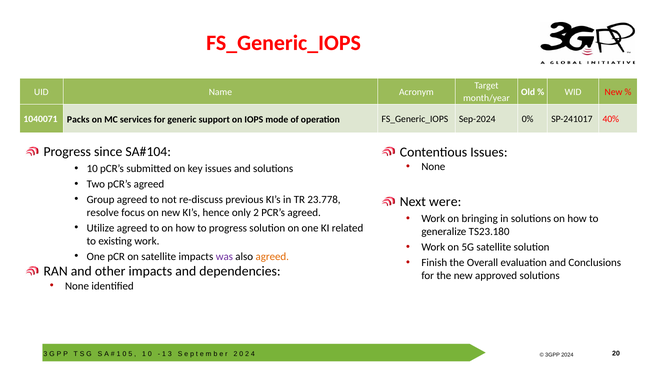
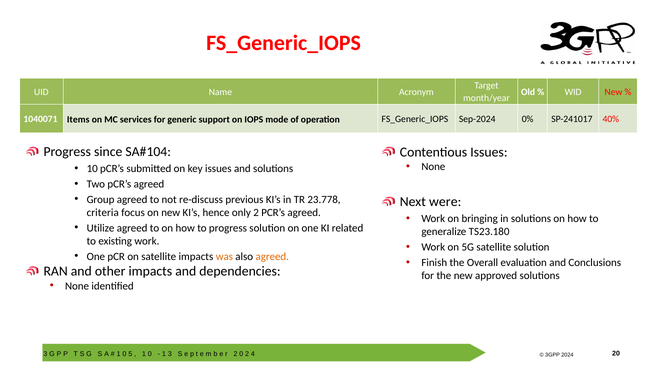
Packs: Packs -> Items (78, 120)
resolve: resolve -> criteria (103, 212)
was colour: purple -> orange (224, 256)
